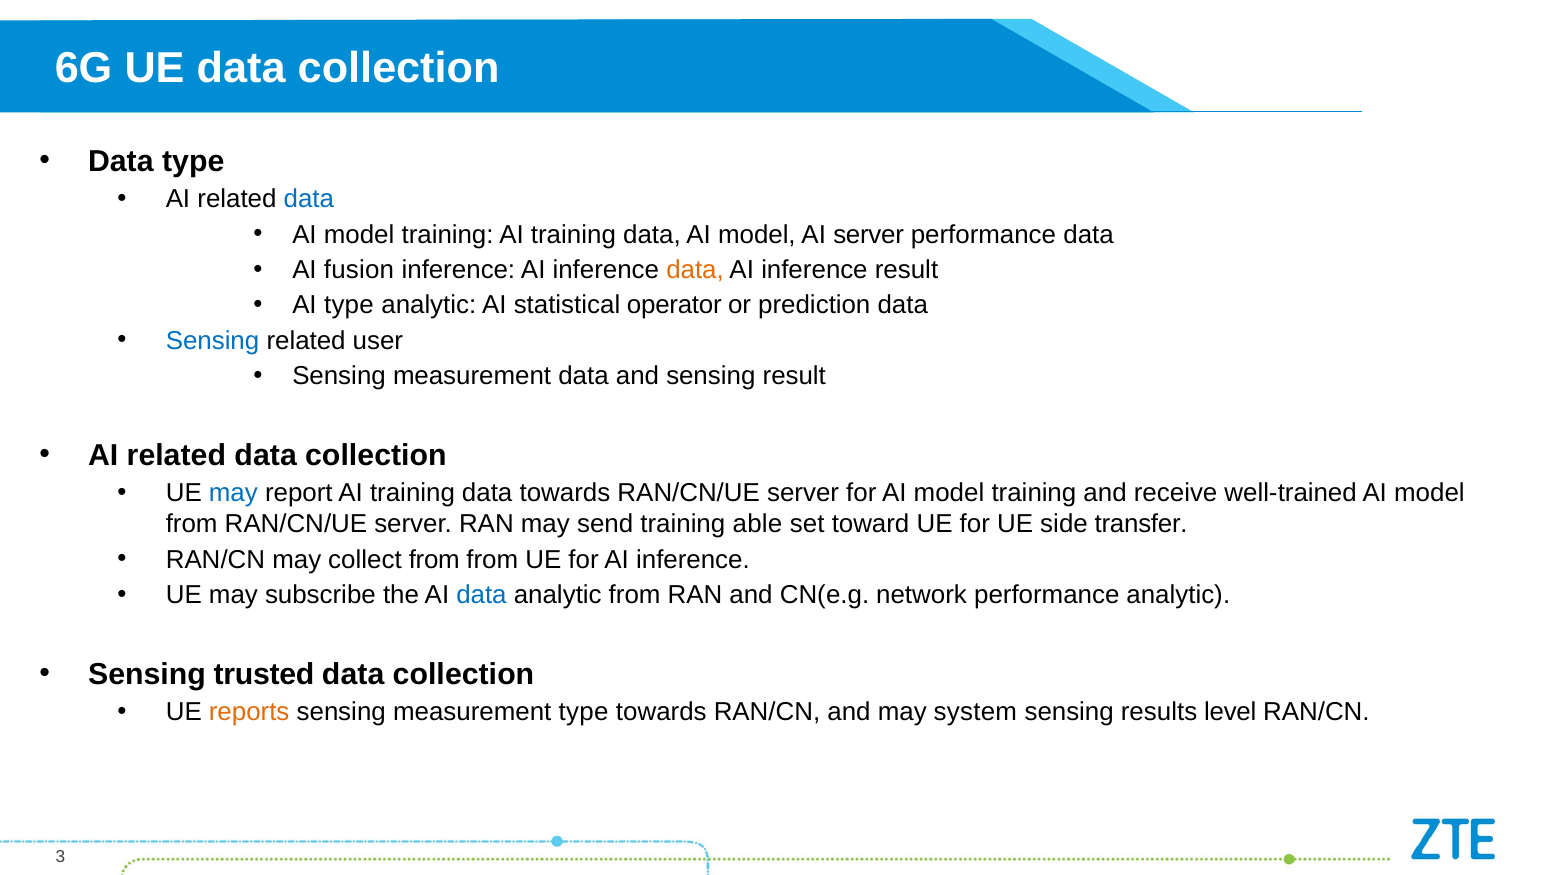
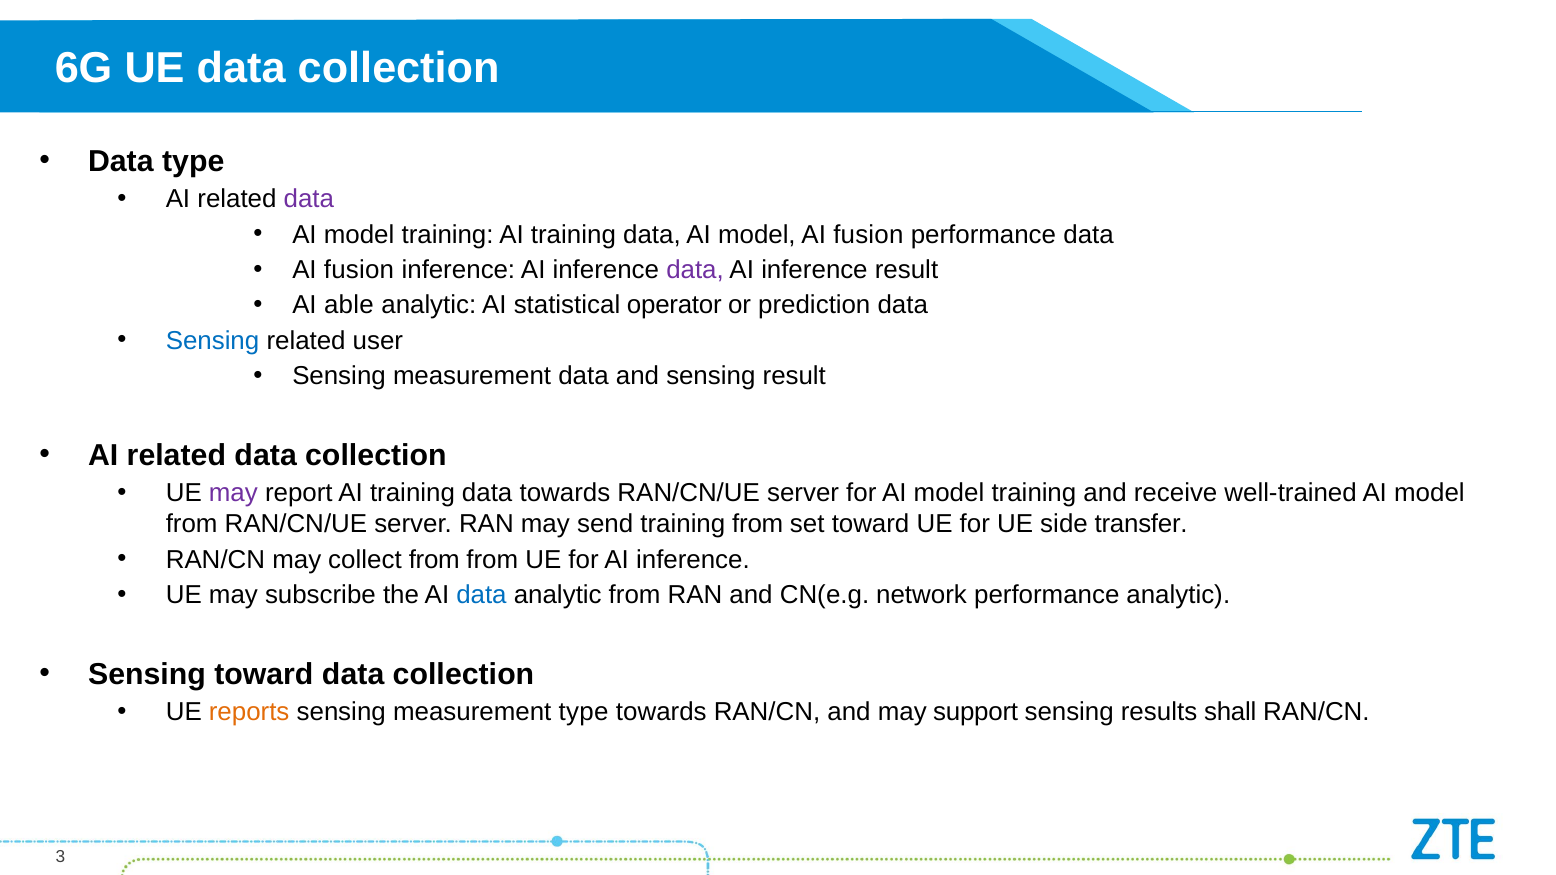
data colour: blue -> purple (309, 199)
model AI server: server -> fusion (868, 235)
data colour: orange -> purple (695, 270)
AI type: type -> able (349, 305)
may colour: blue -> purple (233, 493)
training able: able -> from (758, 524)
Sensing trusted: trusted -> toward (264, 674)
system: system -> support (976, 712)
level: level -> shall (1230, 712)
